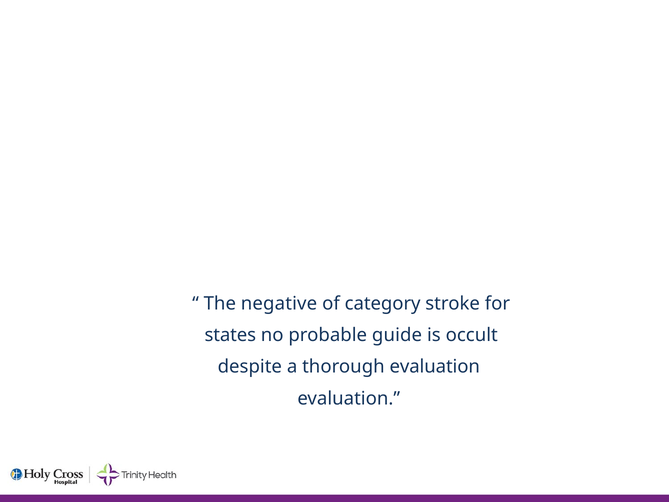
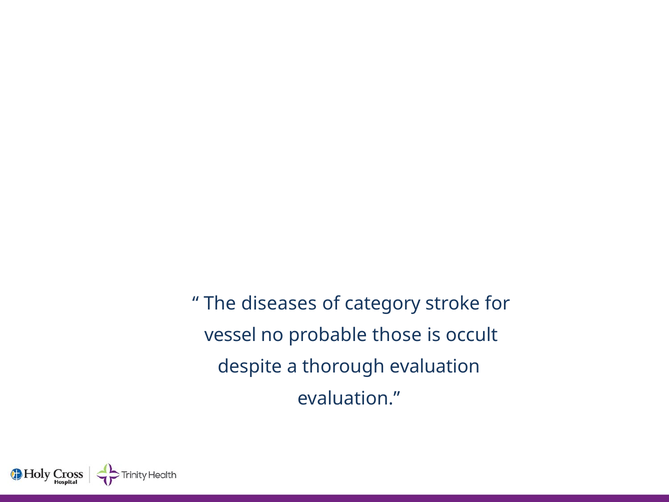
negative: negative -> diseases (279, 303)
states: states -> vessel (230, 335)
guide: guide -> those (397, 335)
